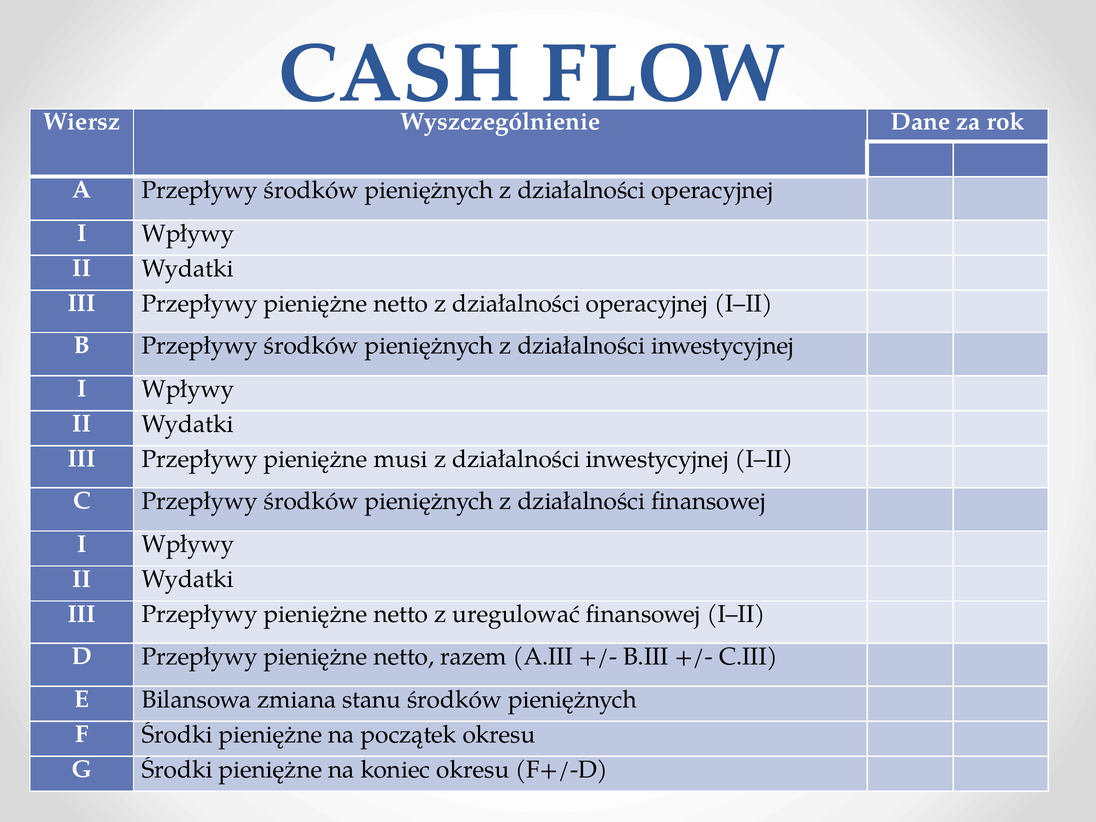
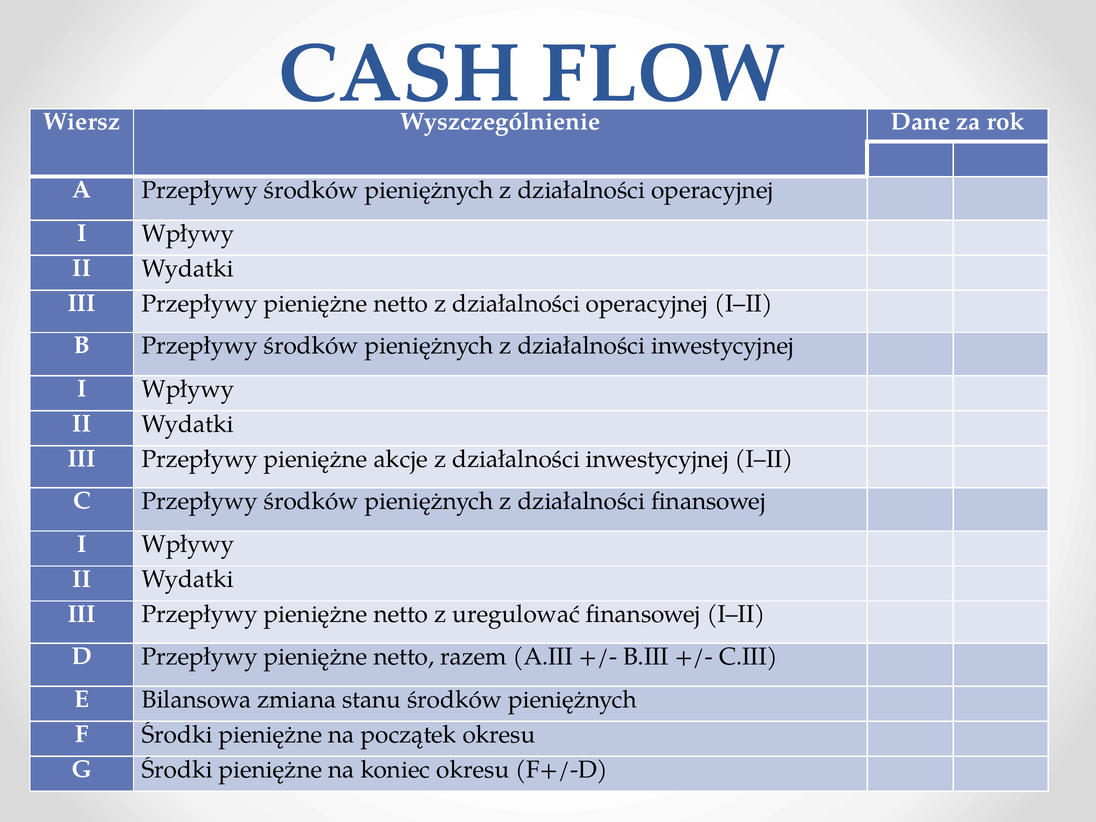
musi: musi -> akcje (401, 459)
